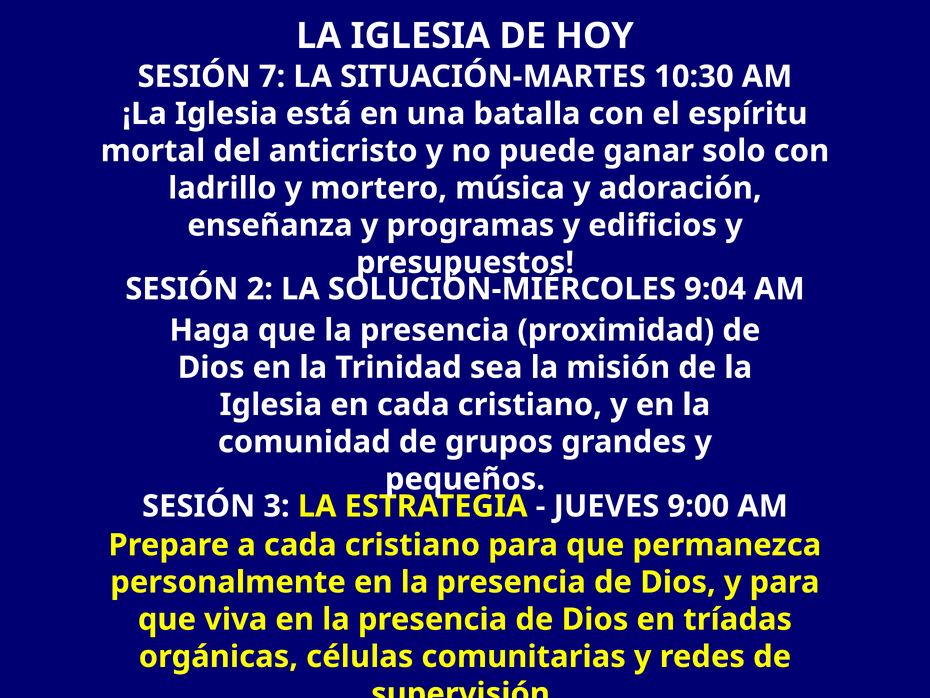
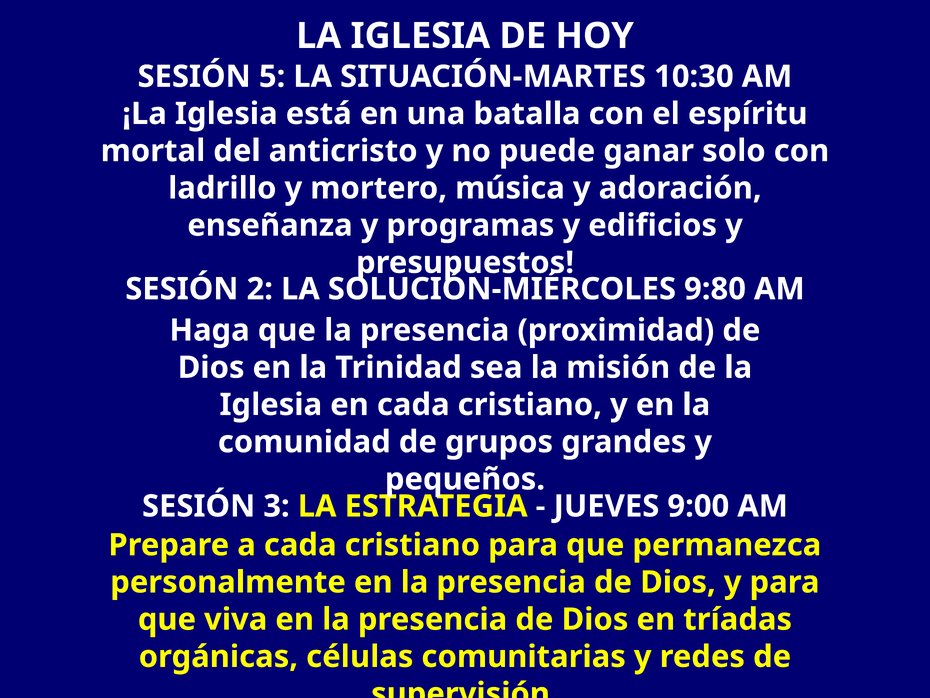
7: 7 -> 5 (272, 77)
9:04: 9:04 -> 9:80 (715, 289)
